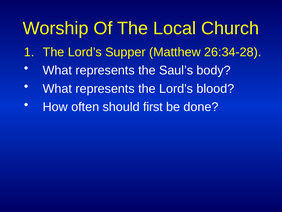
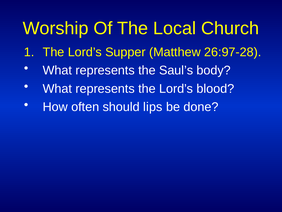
26:34-28: 26:34-28 -> 26:97-28 (233, 52)
first: first -> lips (153, 107)
